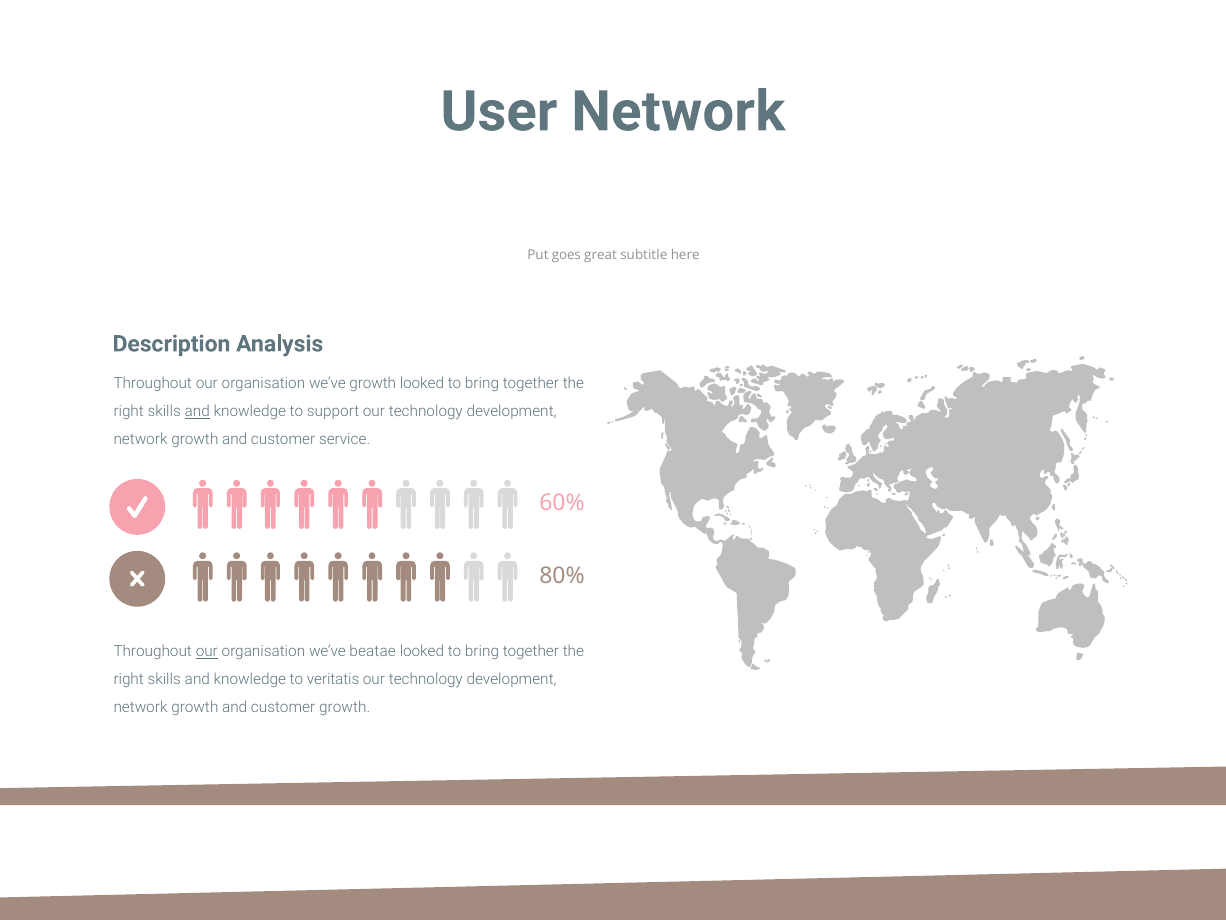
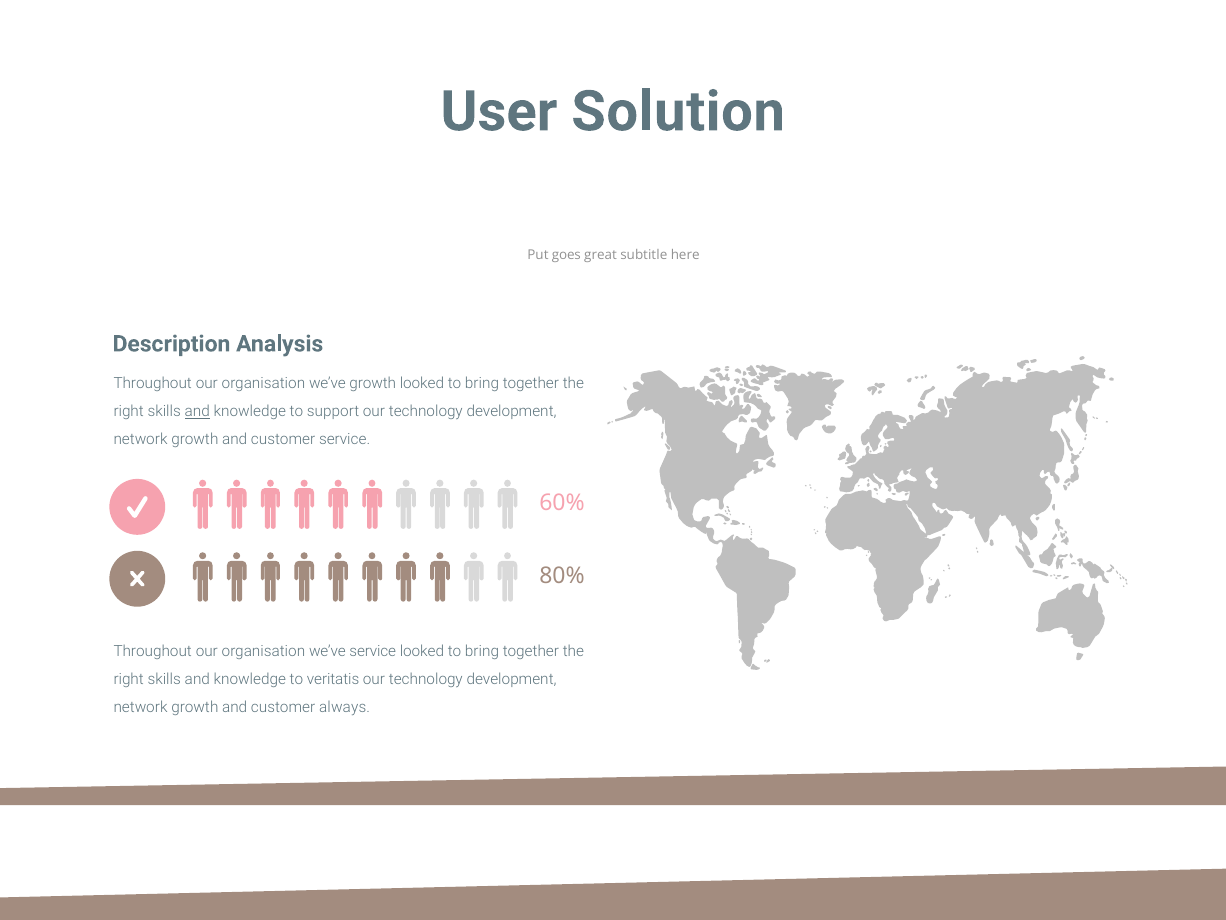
User Network: Network -> Solution (678, 112)
our underline: present -> none (207, 651)
we’ve beatae: beatae -> service (373, 651)
customer growth: growth -> always (345, 707)
